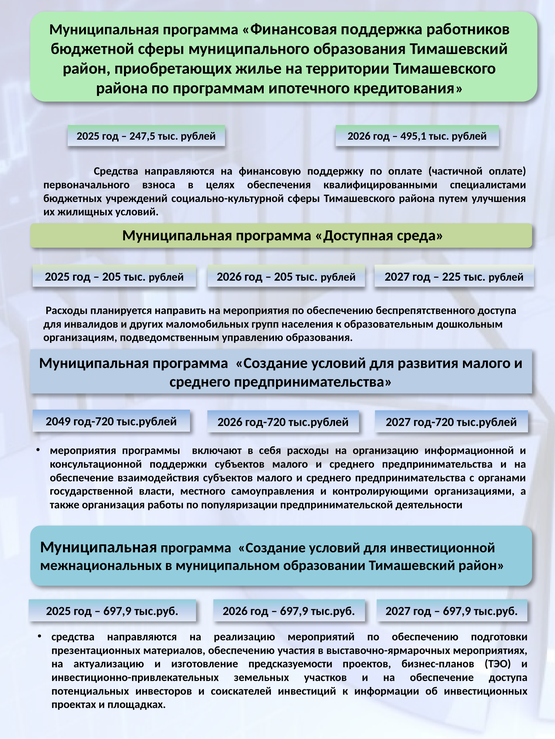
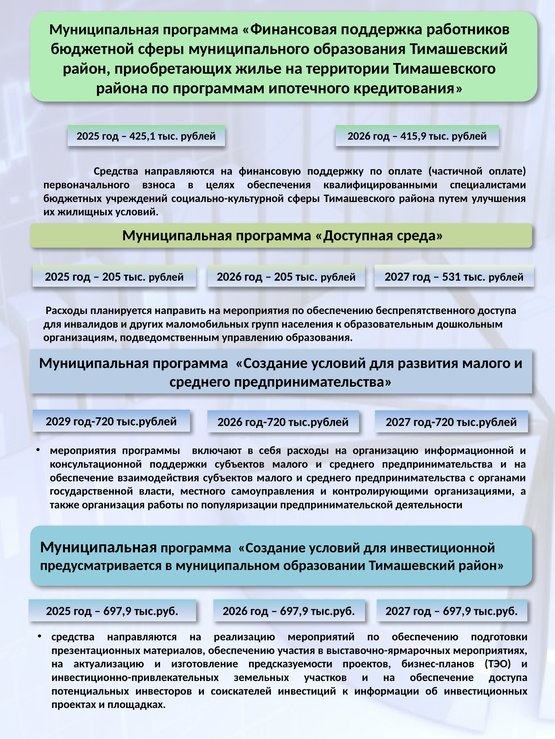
247,5: 247,5 -> 425,1 (142, 136)
495,1: 495,1 -> 415,9 (413, 136)
225: 225 -> 531 (451, 277)
2049: 2049 -> 2029 (58, 422)
межнациональных: межнациональных -> предусматривается (101, 566)
